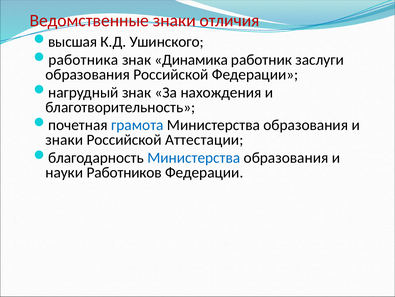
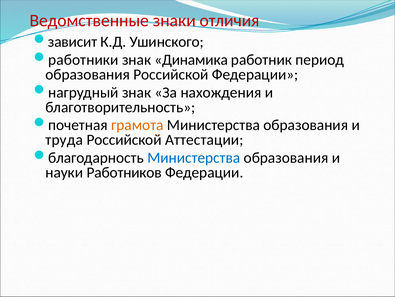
высшая: высшая -> зависит (73, 42)
работника: работника -> работники (83, 60)
заслуги: заслуги -> период (320, 60)
грамота colour: blue -> orange (137, 125)
знаки: знаки -> труда (64, 140)
